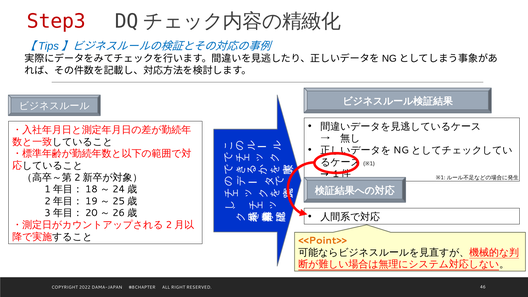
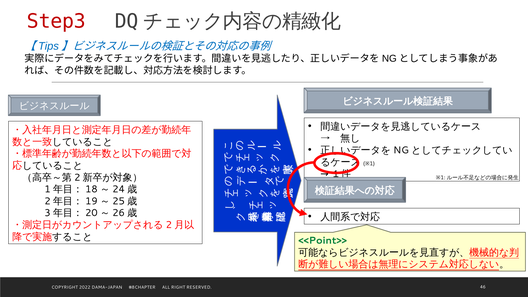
<<Point>> colour: orange -> green (323, 241)
